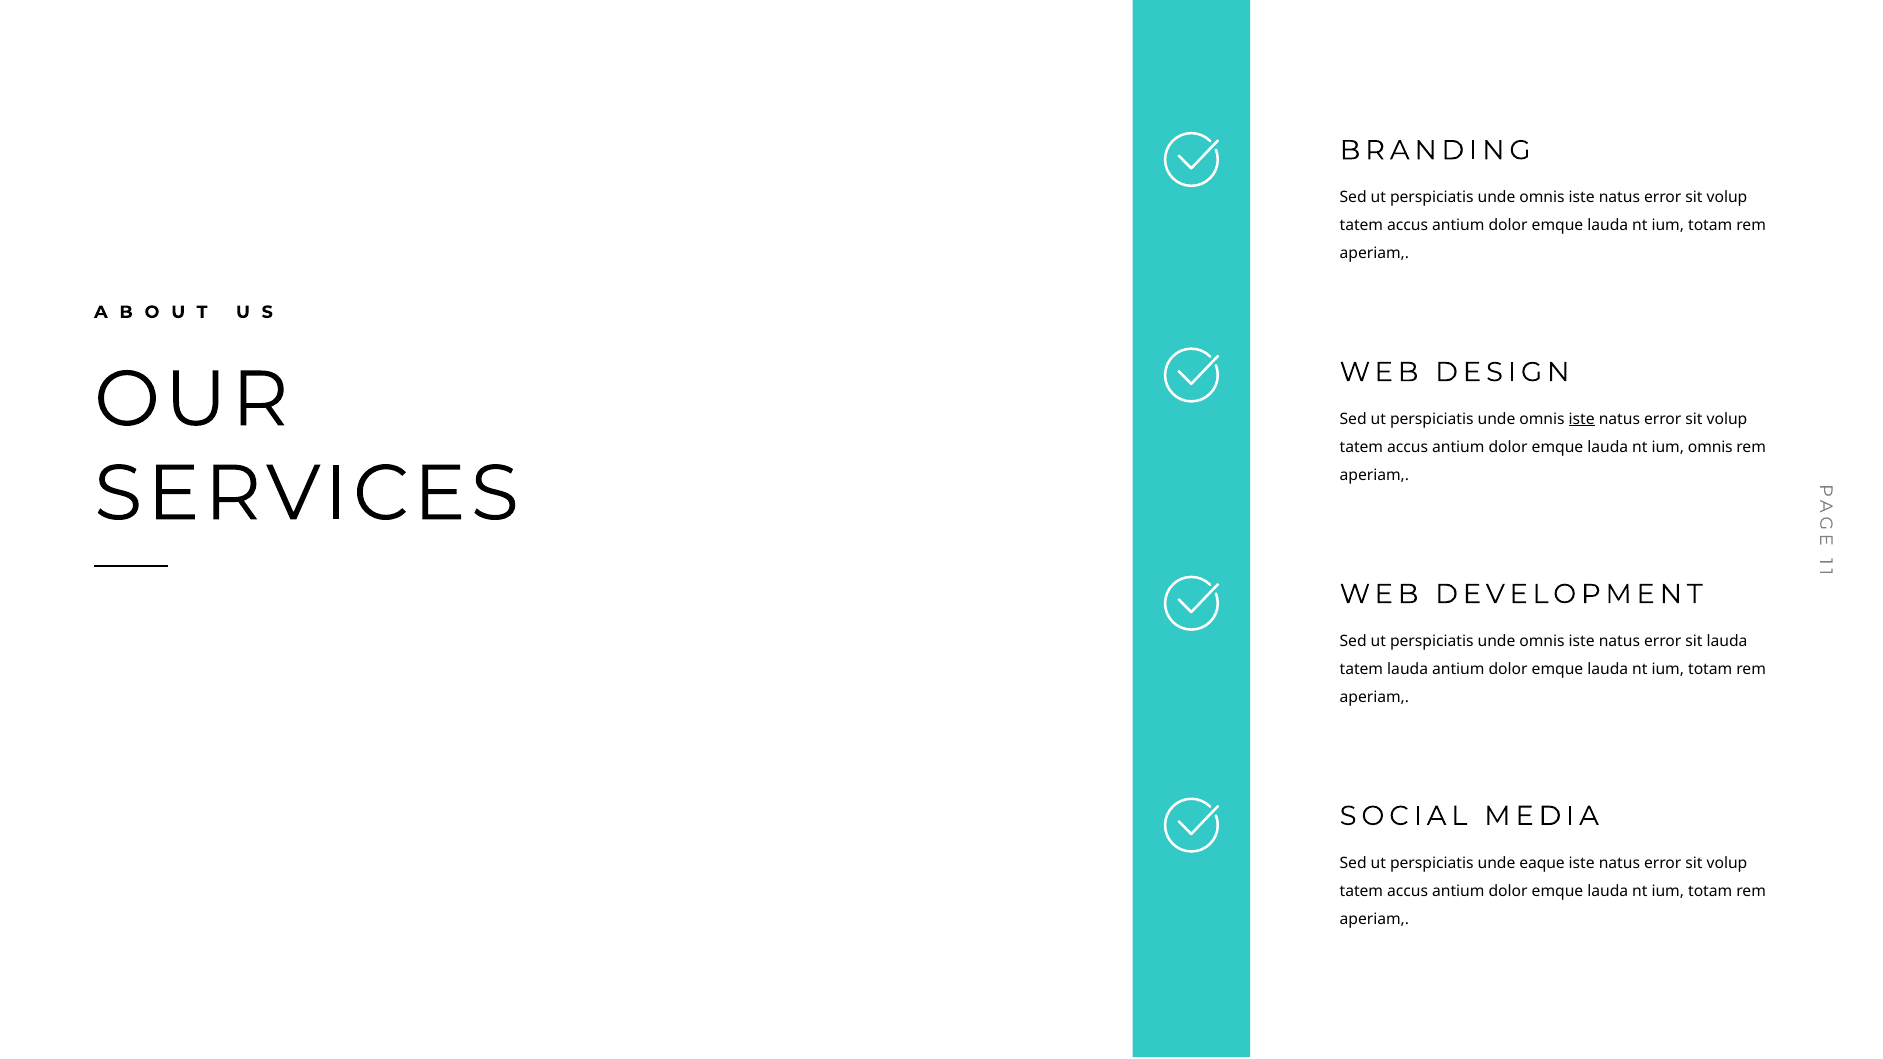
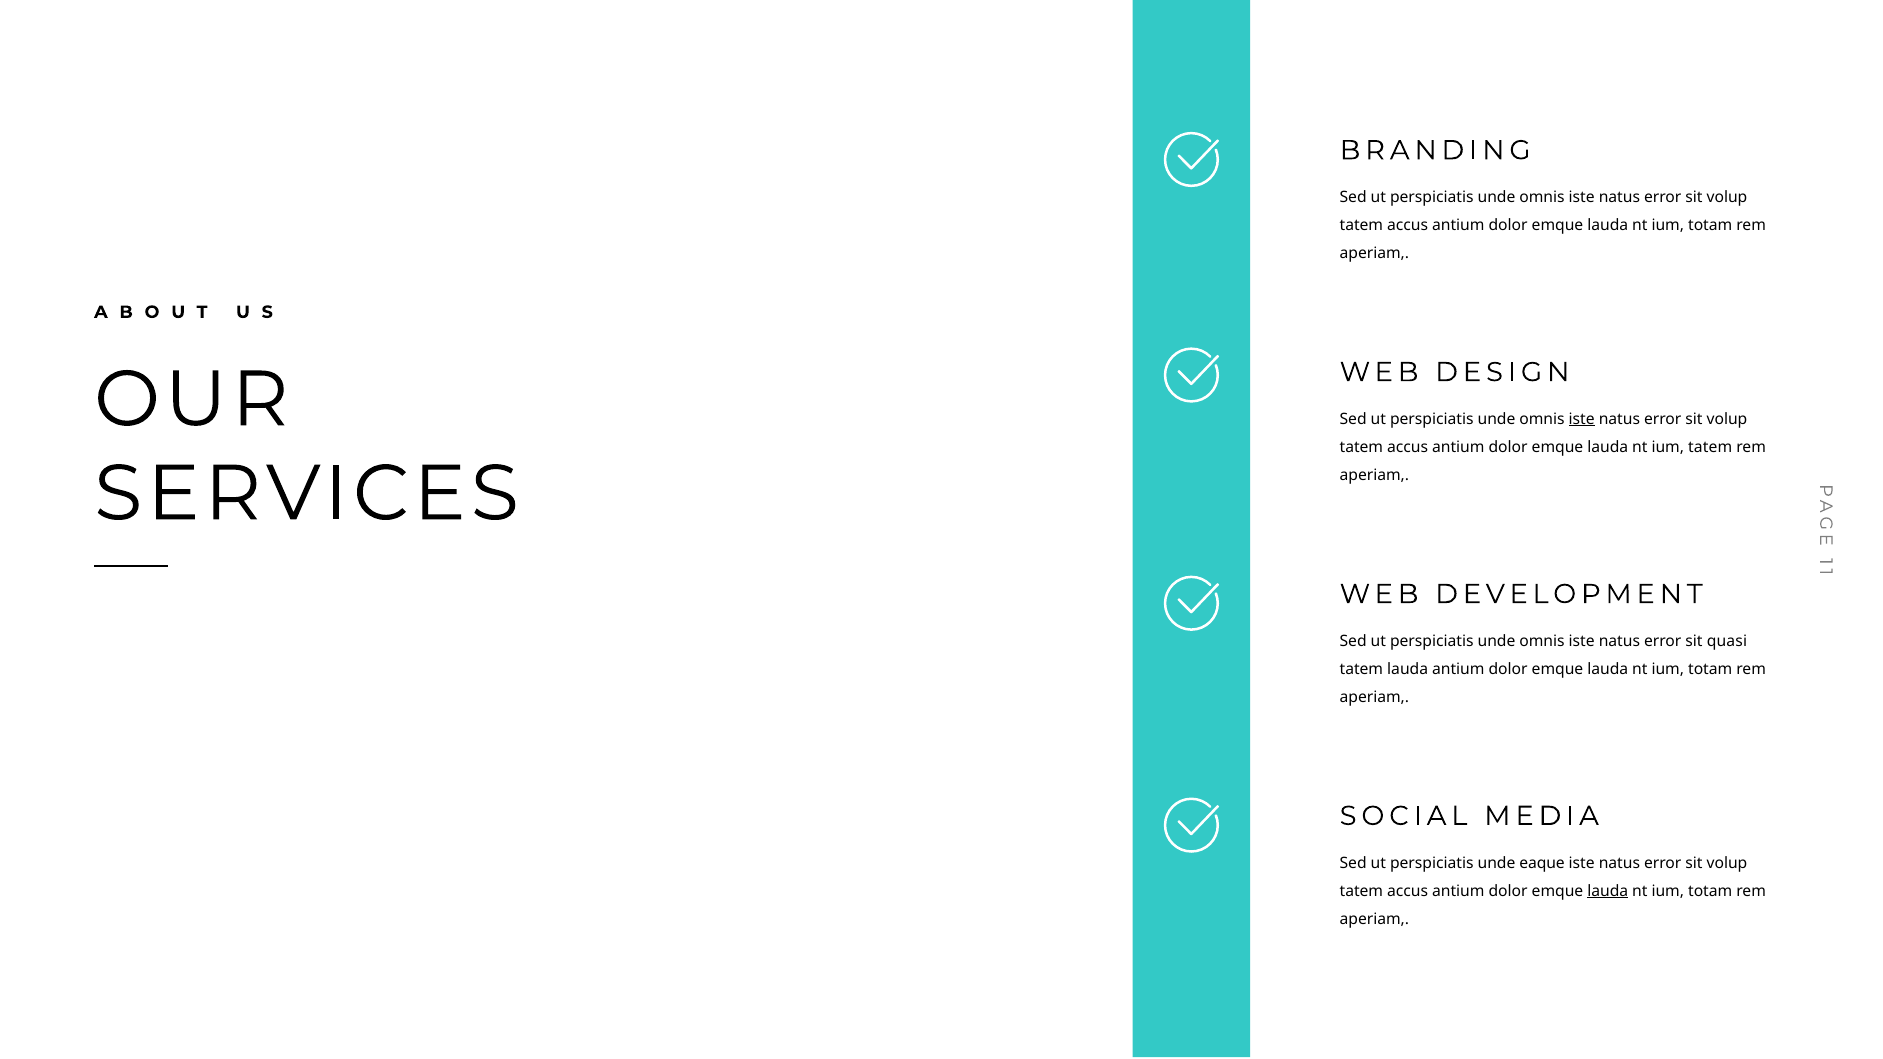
ium omnis: omnis -> tatem (1710, 447)
sit lauda: lauda -> quasi (1727, 641)
lauda underline: none -> present (1608, 891)
